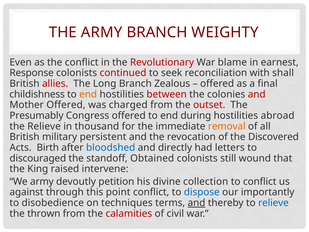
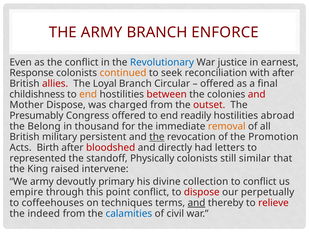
WEIGHTY: WEIGHTY -> ENFORCE (225, 32)
Revolutionary colour: red -> blue (162, 62)
blame: blame -> justice (232, 62)
continued colour: red -> orange (123, 73)
with shall: shall -> after (283, 73)
Long: Long -> Loyal (105, 84)
Zealous: Zealous -> Circular (172, 84)
Mother Offered: Offered -> Dispose (66, 105)
during: during -> readily (196, 116)
the Relieve: Relieve -> Belong (44, 126)
the underline: none -> present (157, 137)
Discovered: Discovered -> Promotion (273, 137)
bloodshed colour: blue -> red (111, 147)
discouraged: discouraged -> represented (38, 158)
Obtained: Obtained -> Physically (152, 158)
wound: wound -> similar (255, 158)
petition: petition -> primary (116, 181)
against: against -> empire (26, 192)
dispose colour: blue -> red (202, 192)
importantly: importantly -> perpetually (268, 192)
disobedience: disobedience -> coffeehouses (53, 203)
relieve colour: blue -> red (273, 203)
thrown: thrown -> indeed (44, 213)
calamities colour: red -> blue (129, 213)
